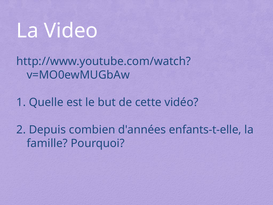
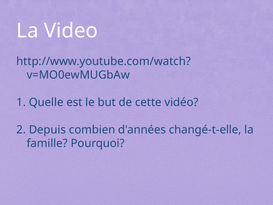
enfants-t-elle: enfants-t-elle -> changé-t-elle (205, 129)
